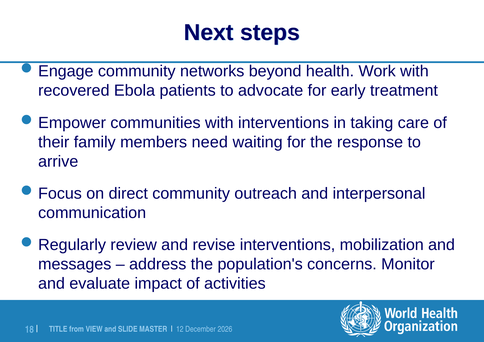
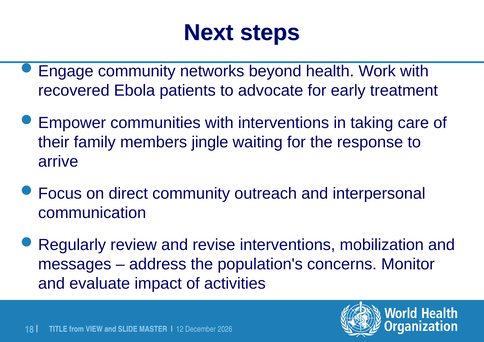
need: need -> jingle (210, 142)
